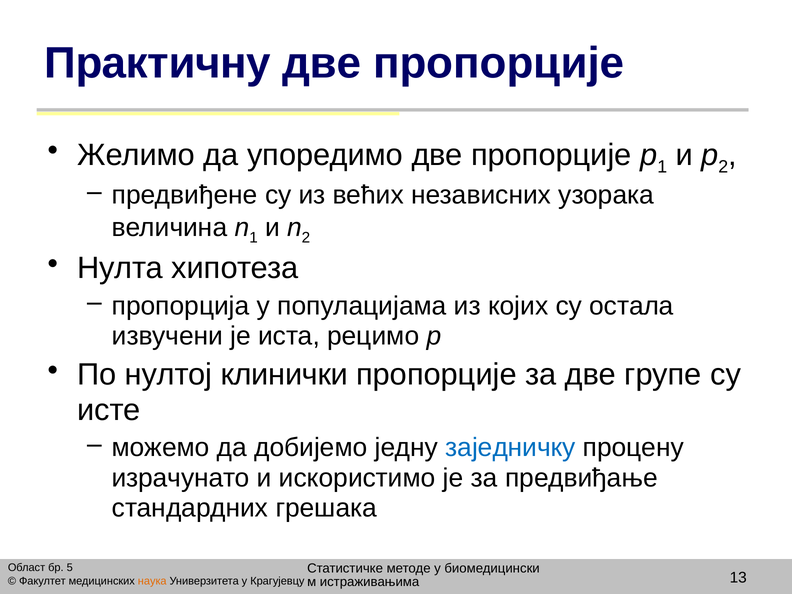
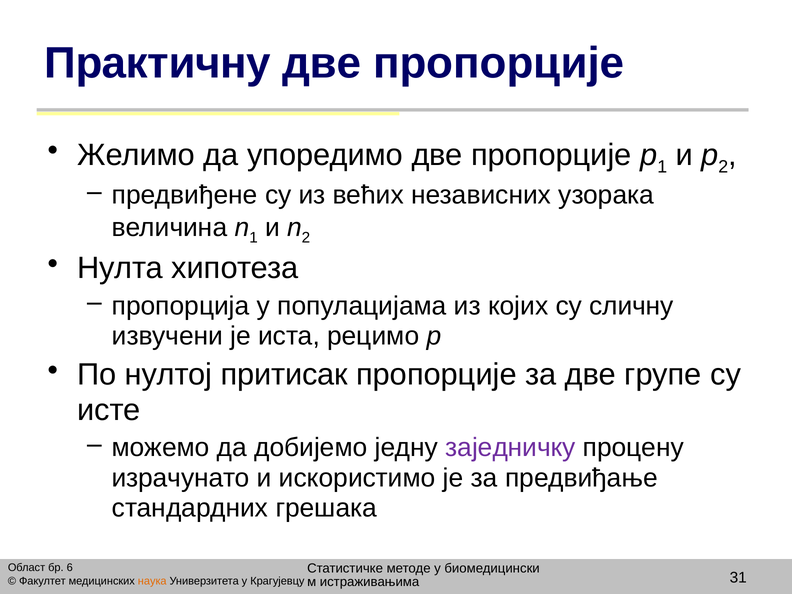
остала: остала -> сличну (631, 306)
клинички: клинички -> притисак (284, 375)
заједничку colour: blue -> purple (510, 448)
5: 5 -> 6 (70, 568)
13: 13 -> 31 (738, 578)
